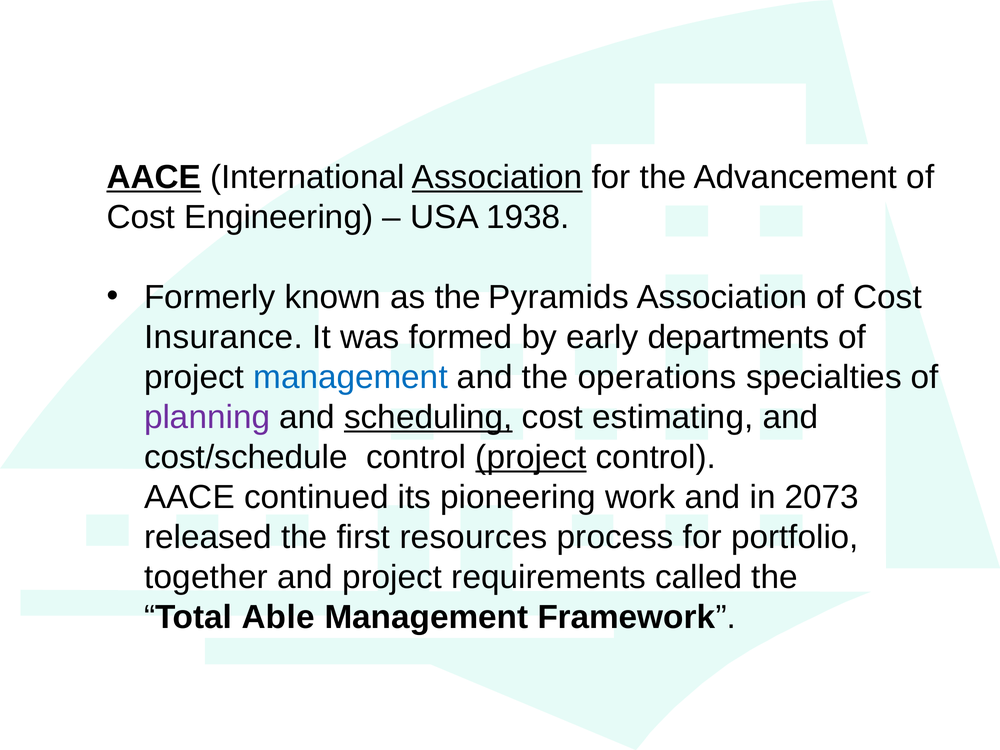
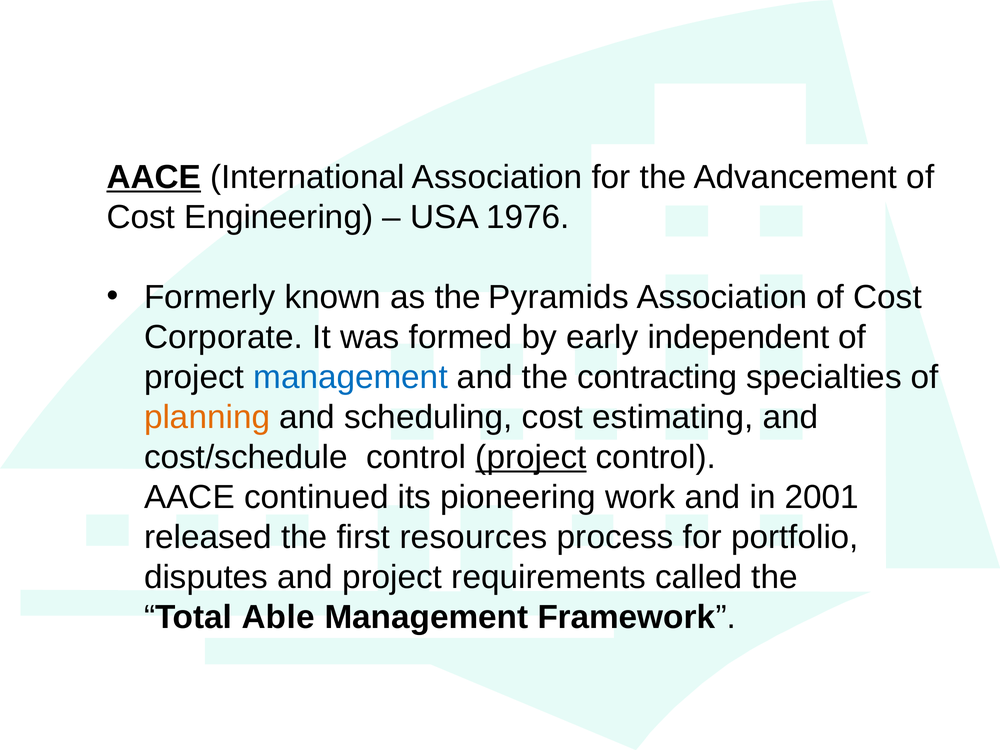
Association underline: present -> none (497, 177)
1938: 1938 -> 1976 (528, 217)
Insurance: Insurance -> Corporate (224, 337)
departments: departments -> independent (738, 337)
operations: operations -> contracting (657, 377)
planning colour: purple -> orange (207, 417)
scheduling underline: present -> none (428, 417)
2073: 2073 -> 2001 (822, 497)
together: together -> disputes (206, 577)
